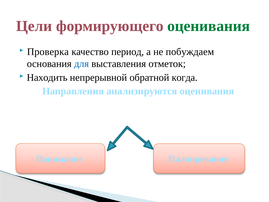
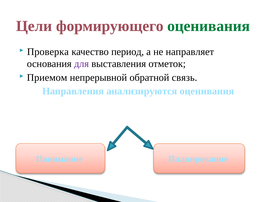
побуждаем: побуждаем -> направляет (190, 52)
для colour: blue -> purple (82, 64)
Находить: Находить -> Приемом (47, 77)
когда: когда -> связь (185, 77)
